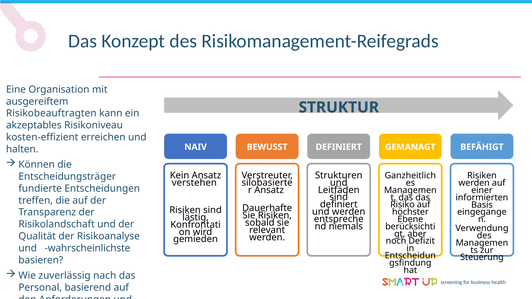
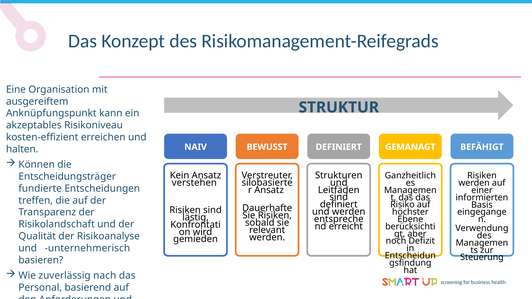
Risikobeauftragten: Risikobeauftragten -> Anknüpfungspunkt (51, 113)
niemals: niemals -> erreicht (346, 226)
wahrscheinlichste: wahrscheinlichste -> unternehmerisch (87, 248)
